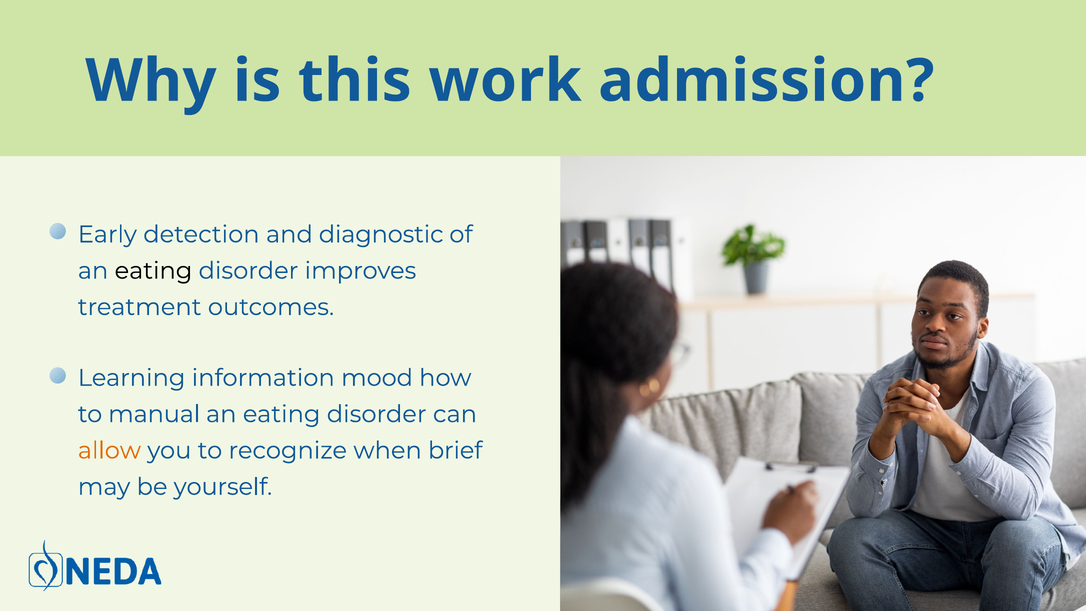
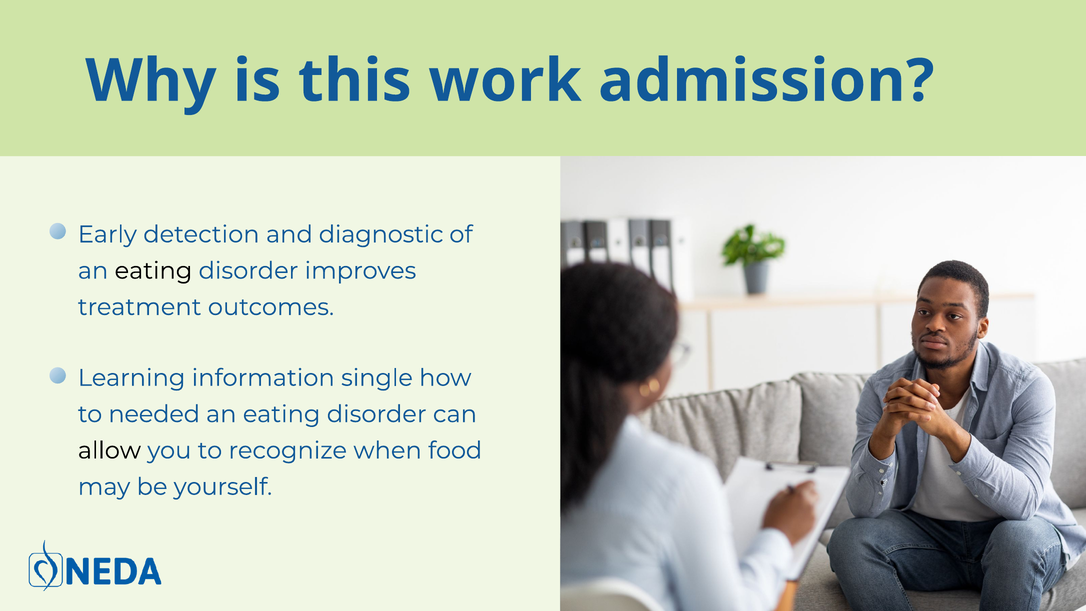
mood: mood -> single (377, 378)
manual: manual -> needed (154, 414)
allow colour: orange -> black (109, 450)
brief: brief -> food (455, 450)
